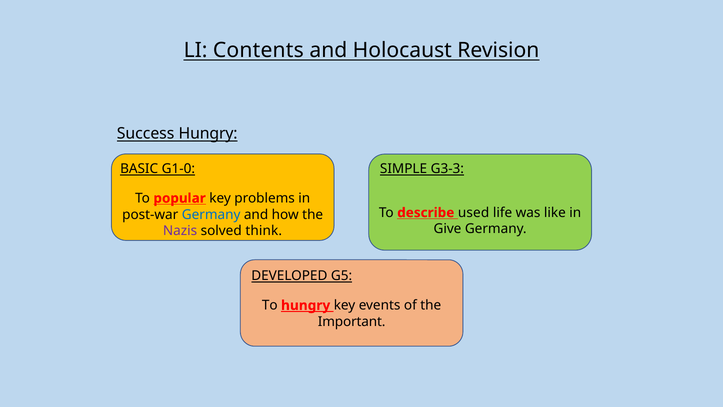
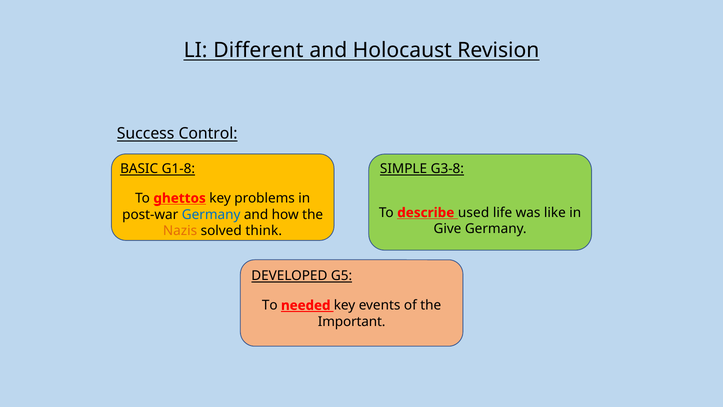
Contents: Contents -> Different (258, 50)
Success Hungry: Hungry -> Control (208, 134)
G1-0: G1-0 -> G1-8 (178, 169)
G3-3: G3-3 -> G3-8 (447, 169)
popular: popular -> ghettos (180, 198)
Nazis colour: purple -> orange (180, 231)
To hungry: hungry -> needed (306, 305)
